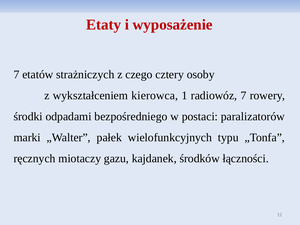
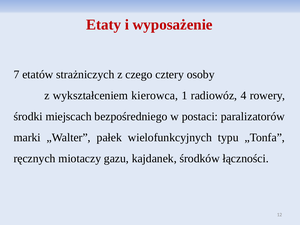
radiowóz 7: 7 -> 4 (243, 95)
odpadami: odpadami -> miejscach (69, 116)
